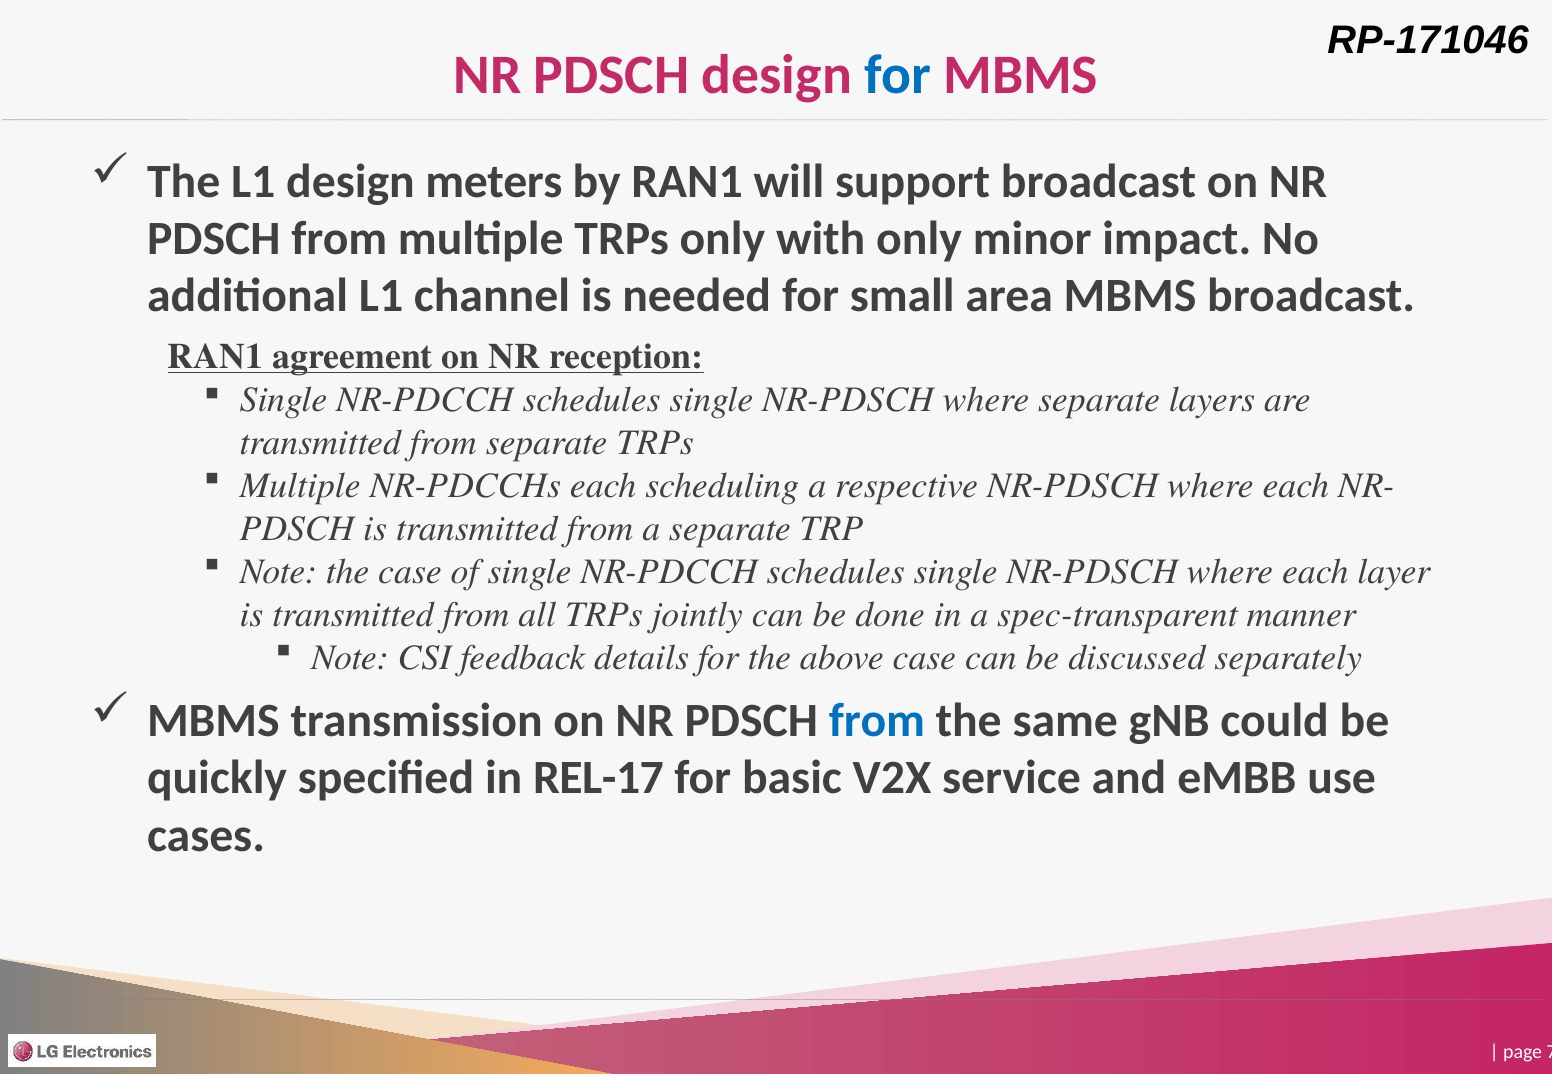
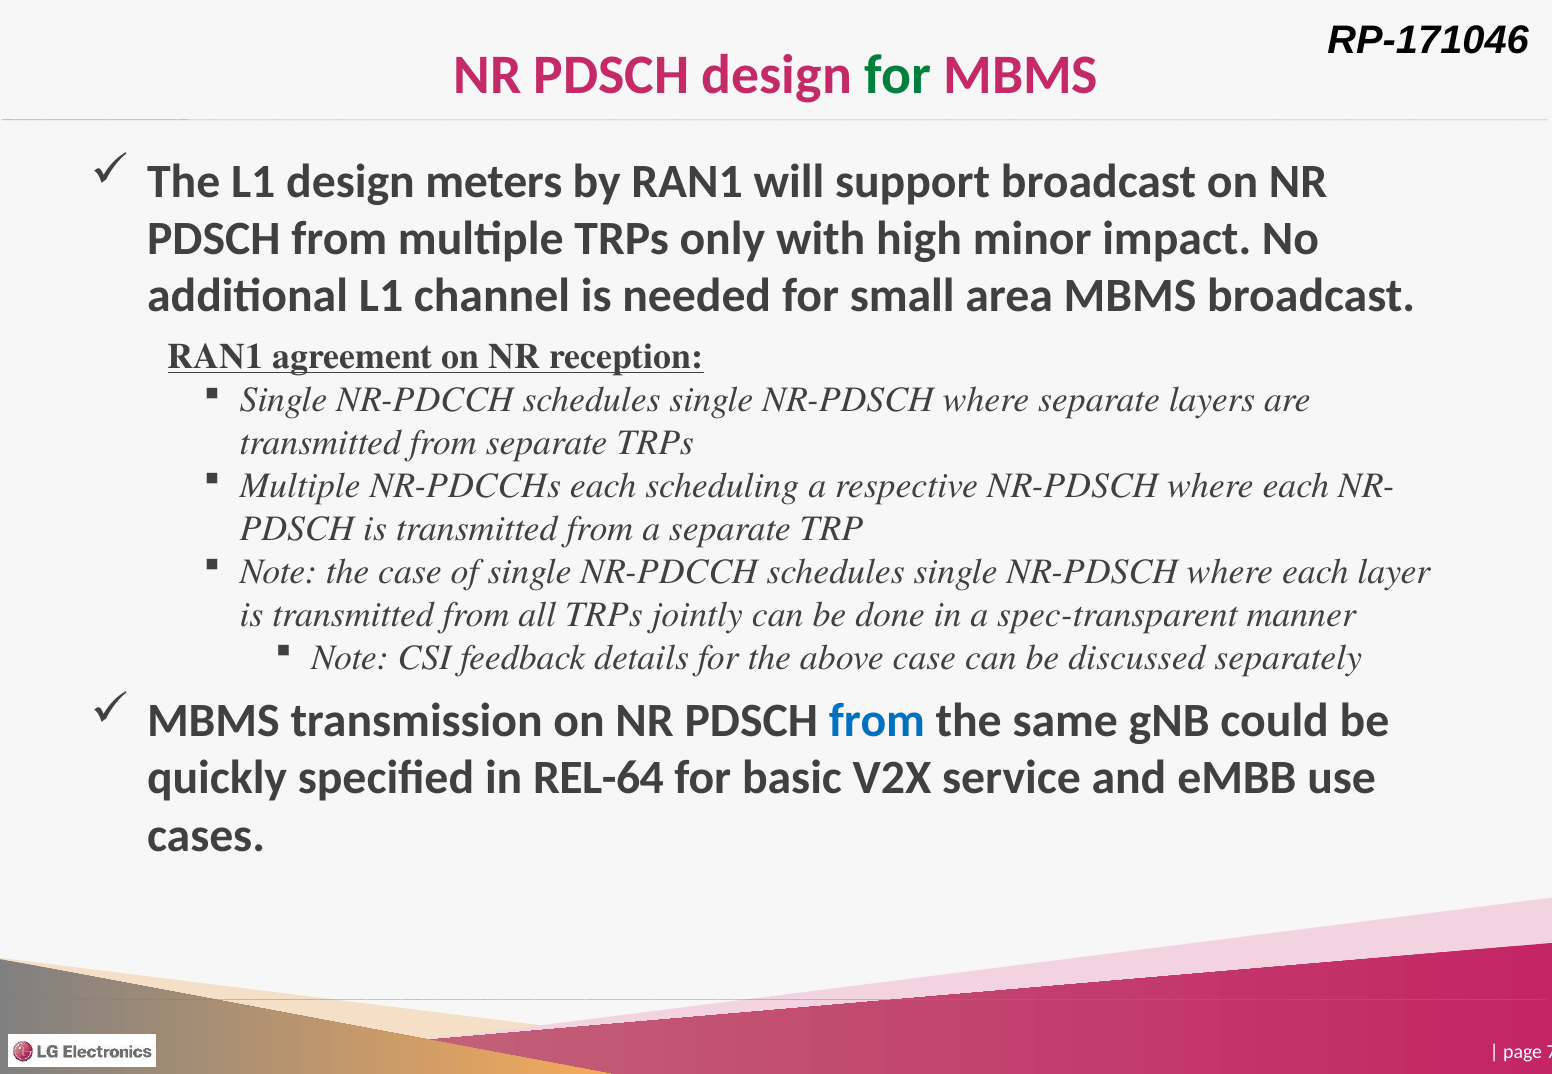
for colour: blue -> green (898, 75)
with only: only -> high (919, 239)
REL-17: REL-17 -> REL-64 (598, 778)
